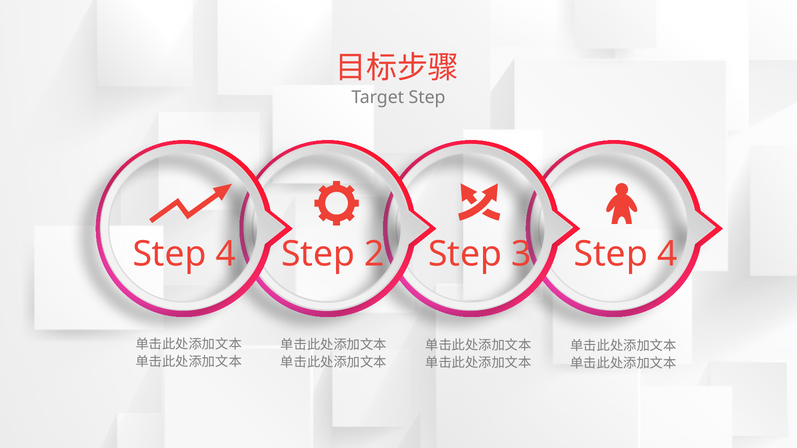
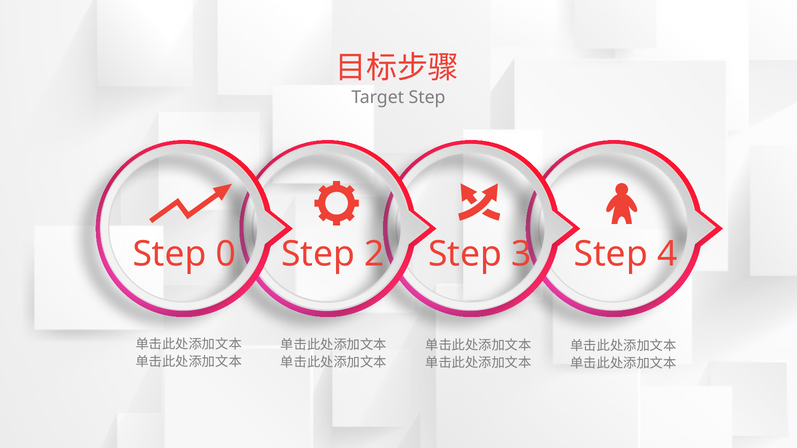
4: 4 -> 0 (226, 254)
